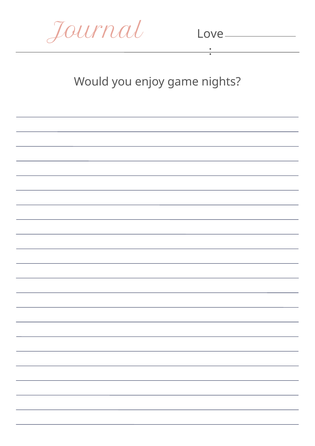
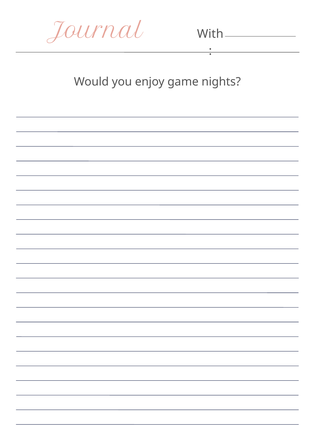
Love: Love -> With (210, 34)
